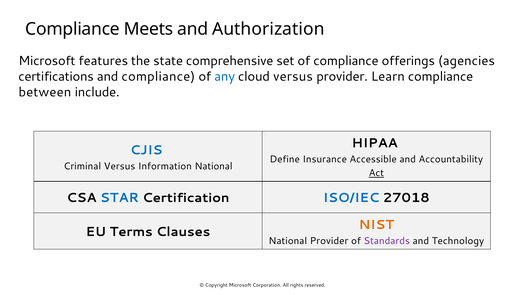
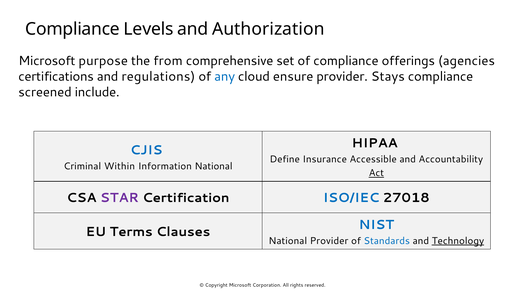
Meets: Meets -> Levels (149, 29)
features: features -> purpose (103, 61)
state: state -> from (168, 61)
and compliance: compliance -> regulations (158, 77)
cloud versus: versus -> ensure (293, 77)
Learn: Learn -> Stays (388, 77)
between: between -> screened (45, 92)
Criminal Versus: Versus -> Within (119, 166)
STAR colour: blue -> purple (119, 198)
NIST colour: orange -> blue (376, 225)
Standards colour: purple -> blue (387, 241)
Technology underline: none -> present (458, 241)
